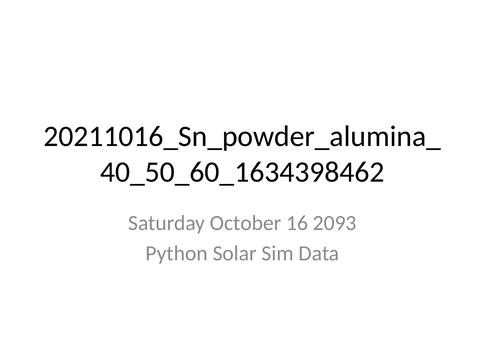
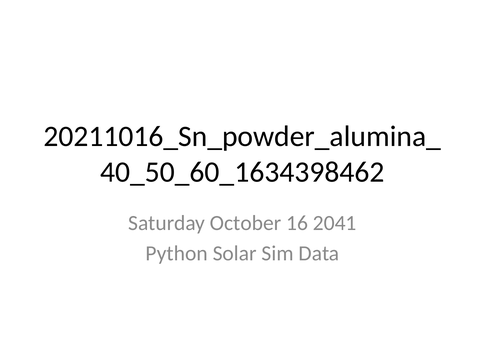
2093: 2093 -> 2041 (335, 223)
